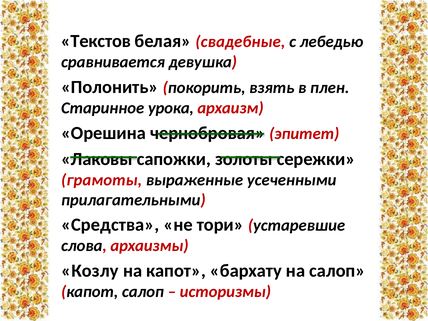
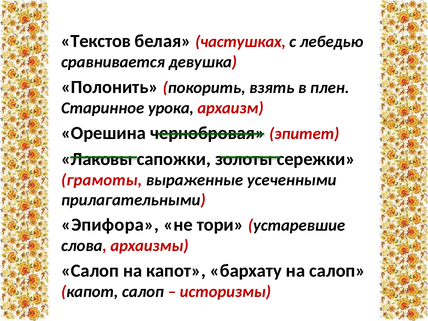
свадебные: свадебные -> частушках (240, 42)
Средства: Средства -> Эпифора (110, 225)
Козлу: Козлу -> Салоп (90, 271)
